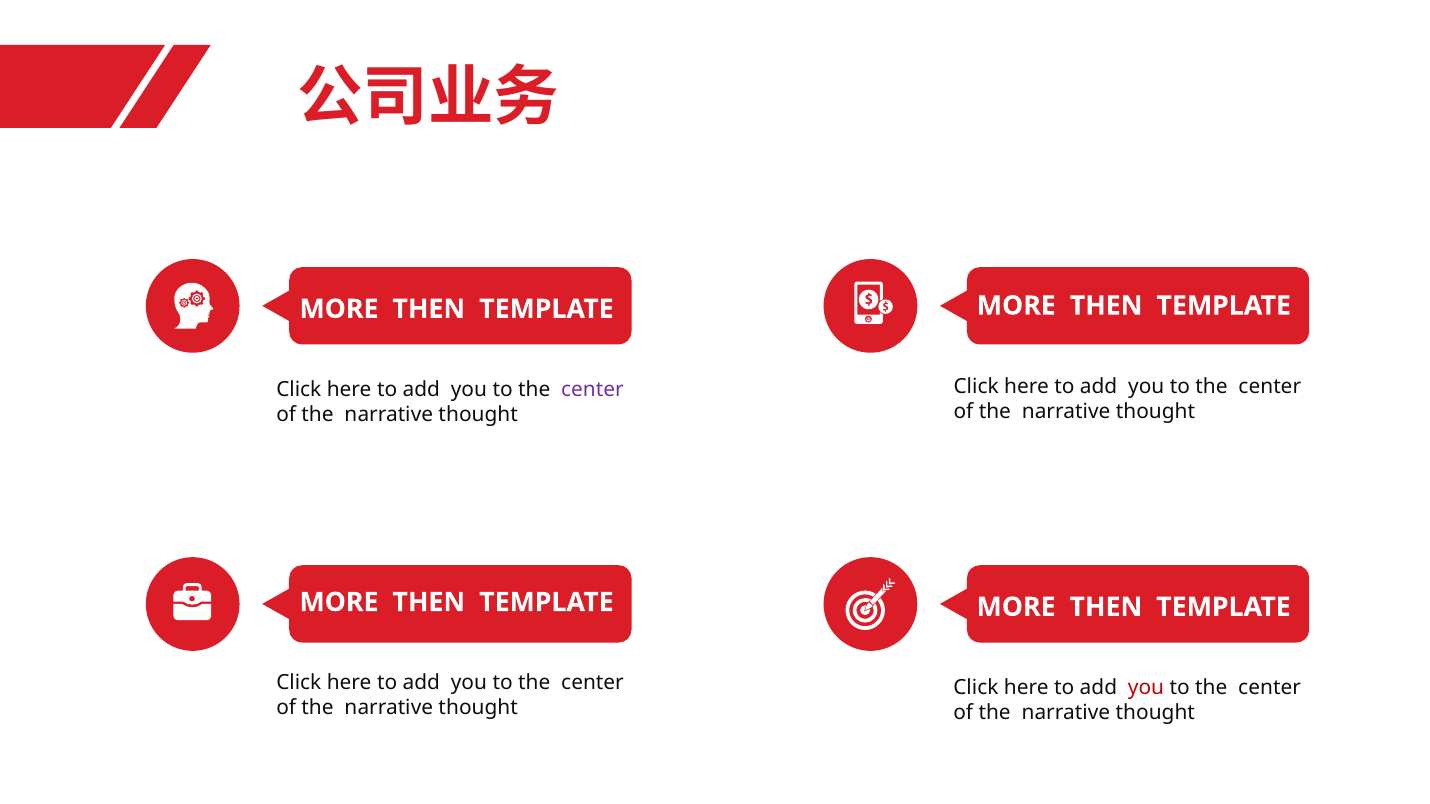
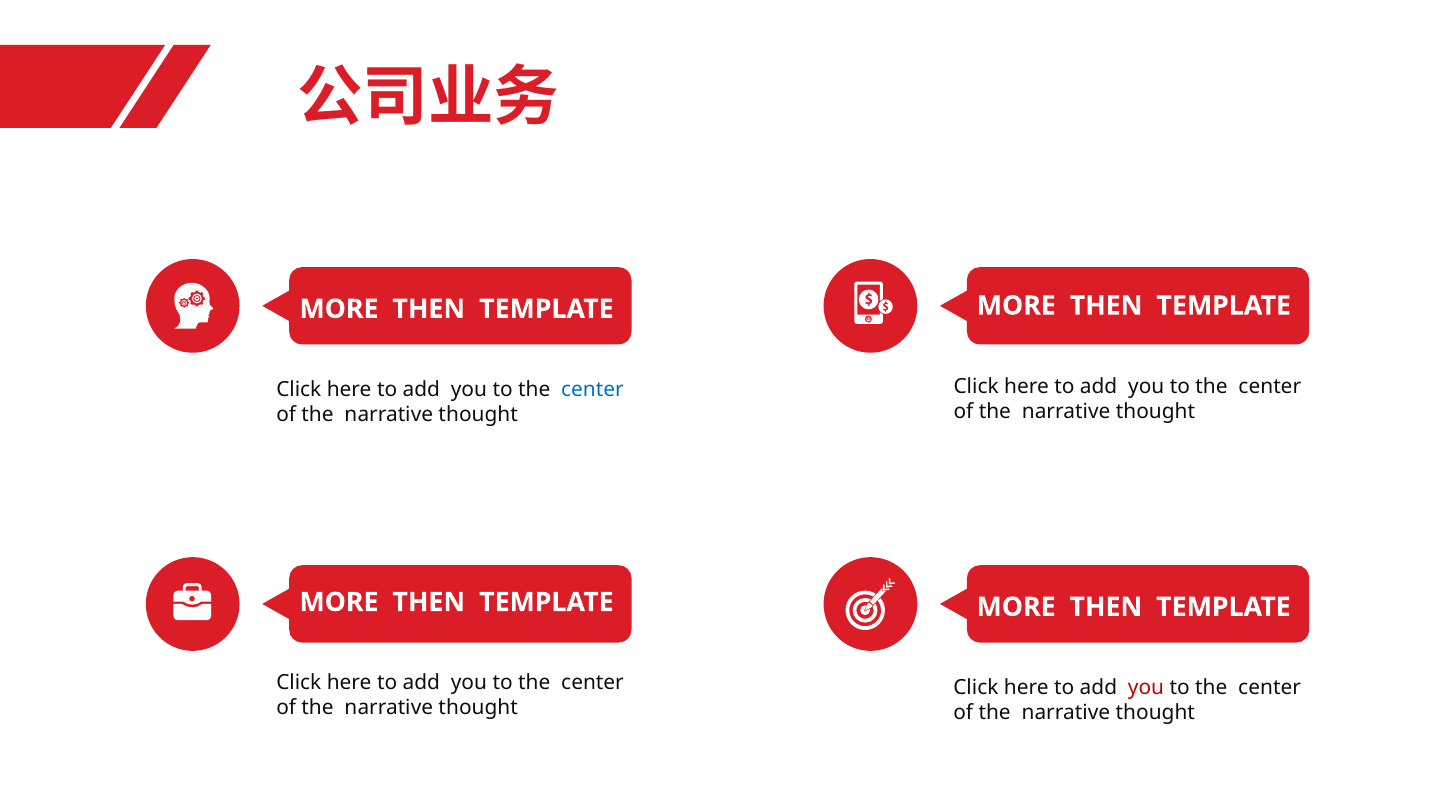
center colour: purple -> blue (592, 390)
